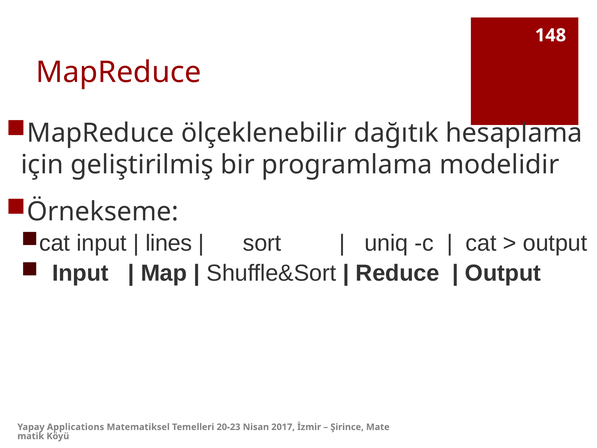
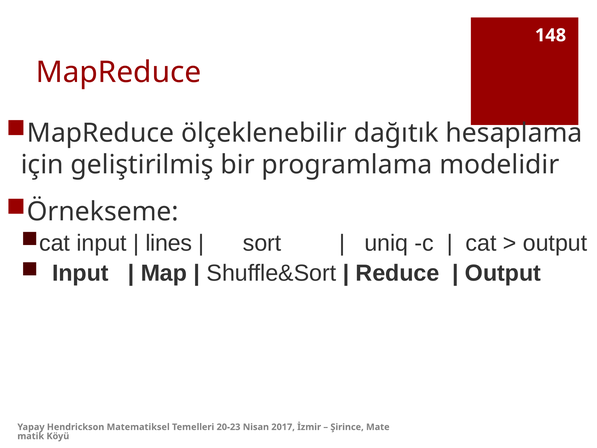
Applications: Applications -> Hendrickson (76, 427)
